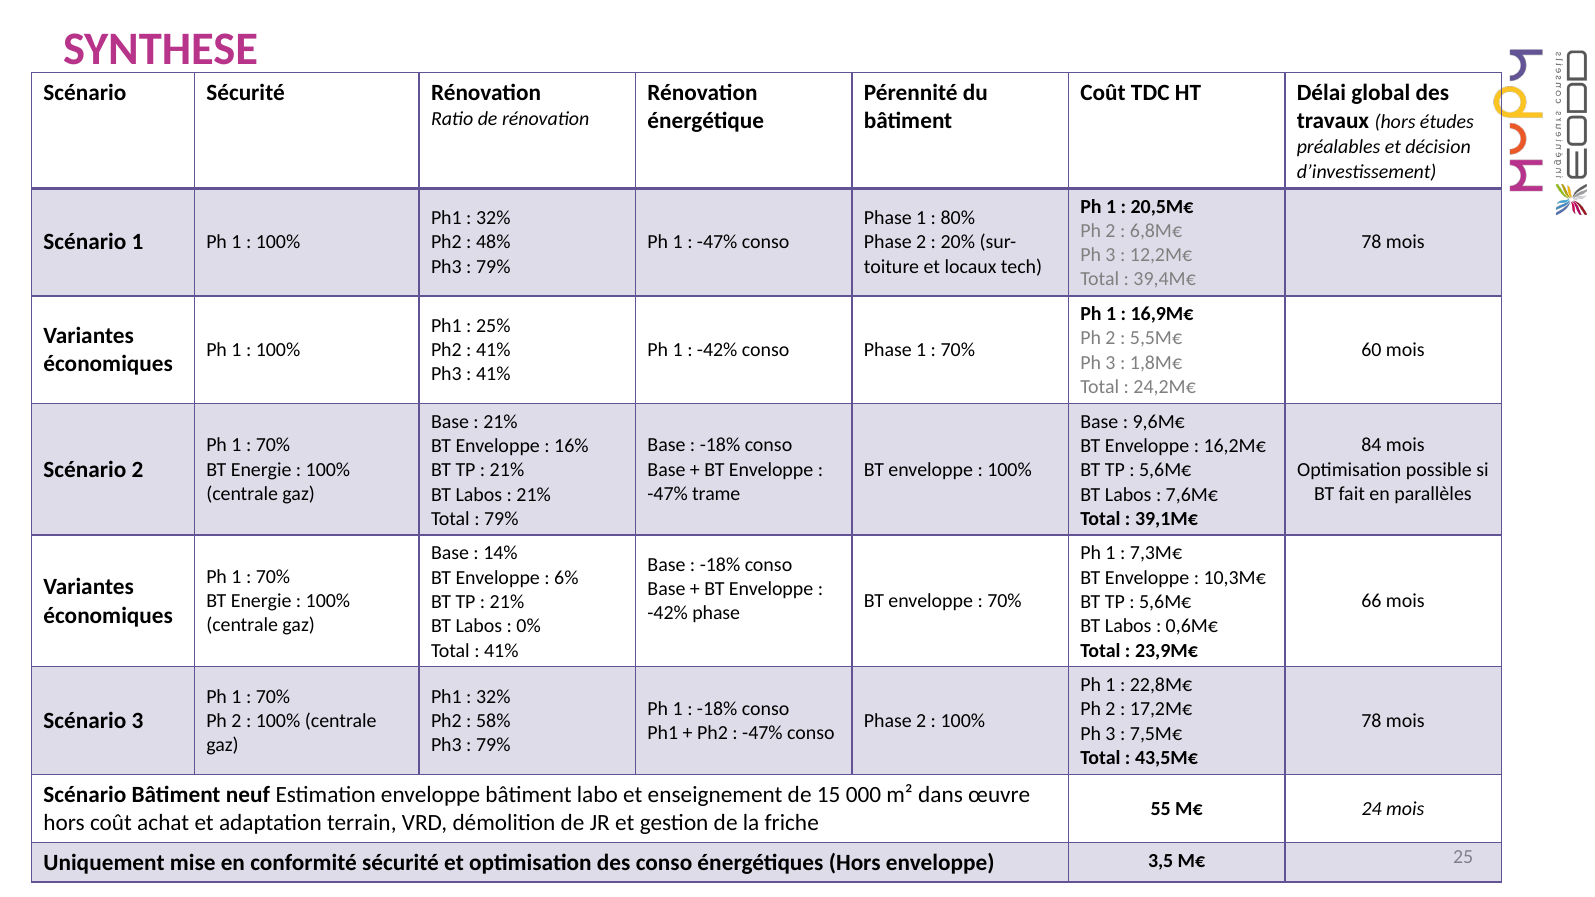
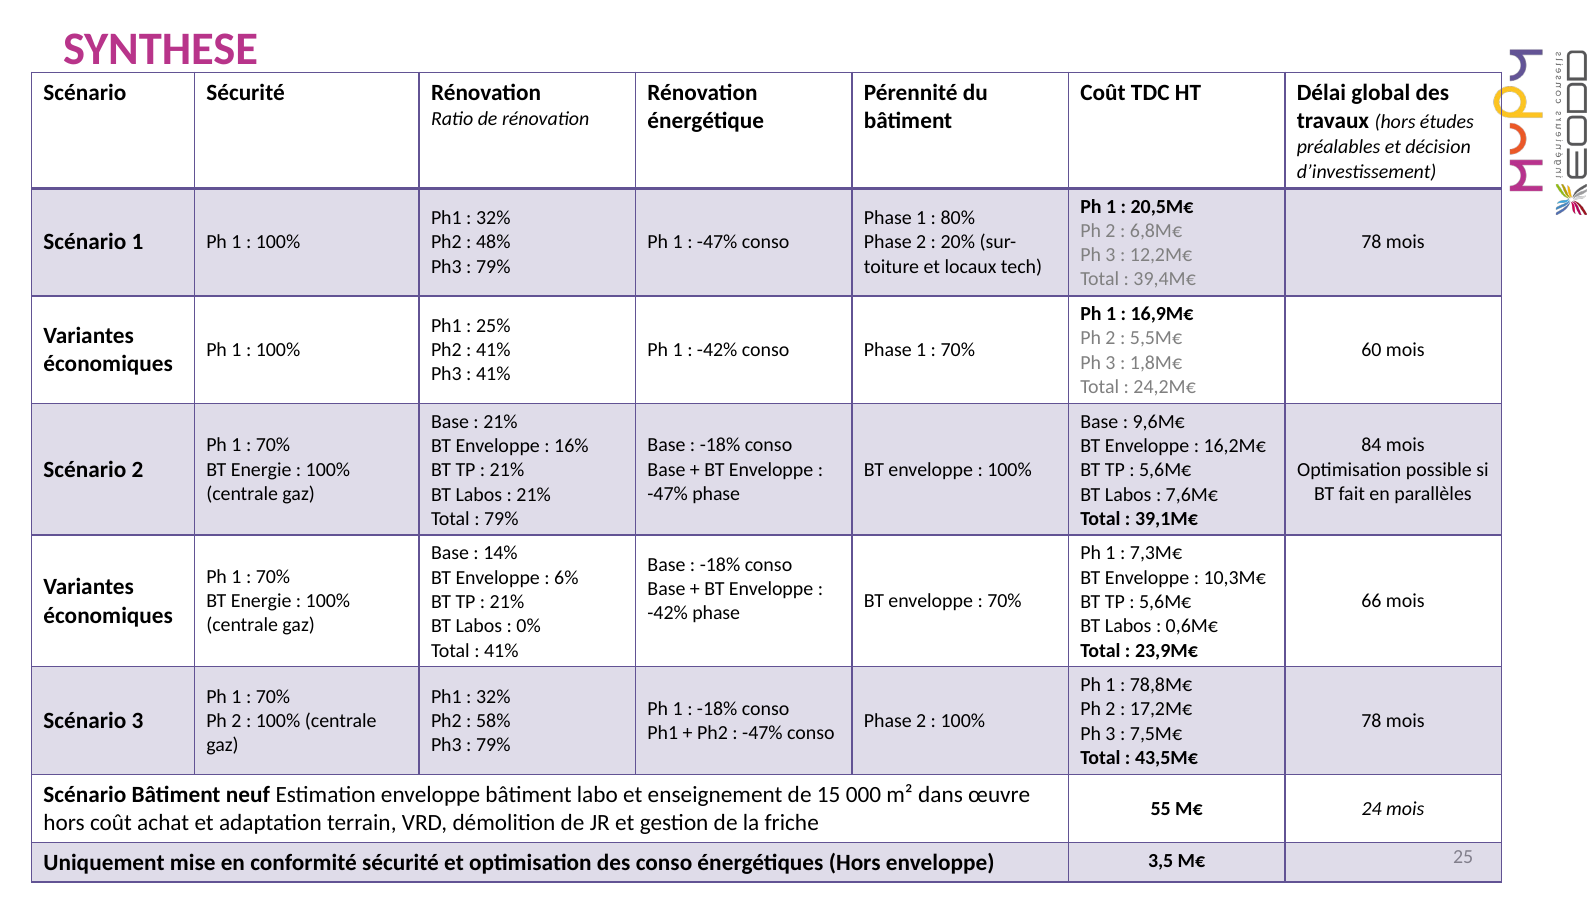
-47% trame: trame -> phase (716, 494)
22,8M€: 22,8M€ -> 78,8M€ (1161, 685)
